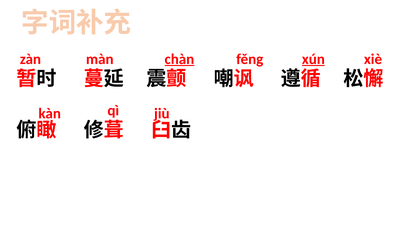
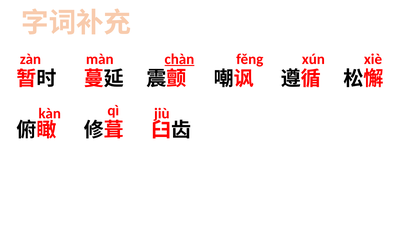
xún underline: present -> none (313, 59)
